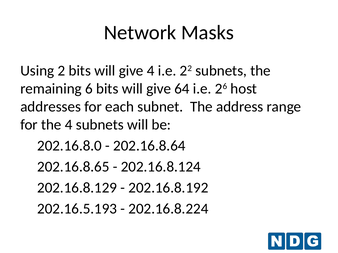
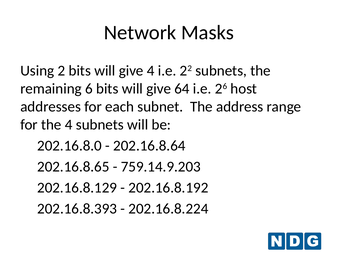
202.16.8.124: 202.16.8.124 -> 759.14.9.203 (161, 167)
202.16.5.193: 202.16.5.193 -> 202.16.8.393 (77, 209)
